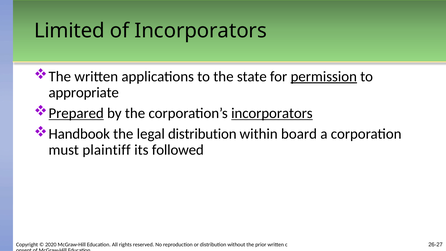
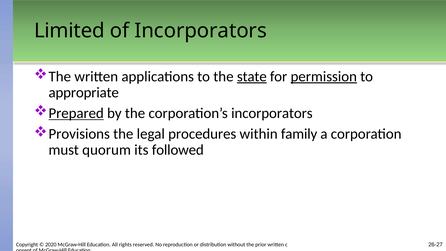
state underline: none -> present (252, 76)
incorporators underline: present -> none (272, 113)
Handbook: Handbook -> Provisions (79, 134)
legal distribution: distribution -> procedures (202, 134)
board: board -> family (299, 134)
plaintiff: plaintiff -> quorum (107, 150)
